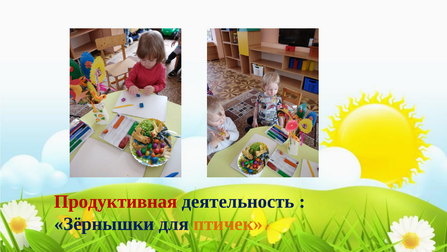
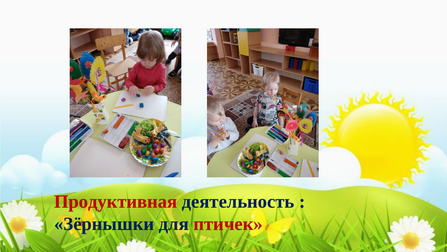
птичек colour: orange -> red (228, 223)
